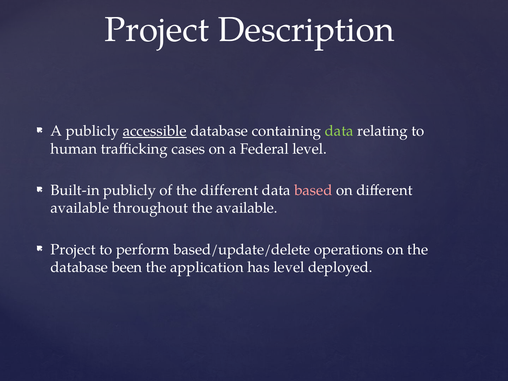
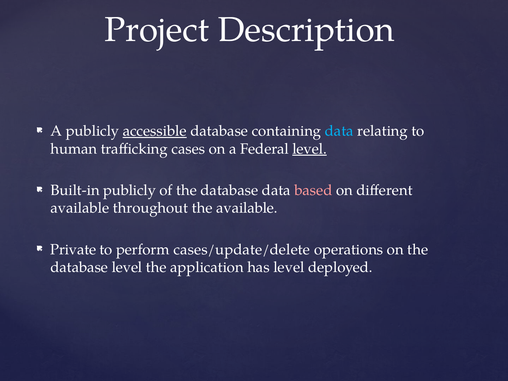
data colour: light green -> light blue (339, 131)
level underline: none -> present (310, 149)
of the different: different -> database (229, 190)
Project: Project -> Private (73, 250)
based/update/delete: based/update/delete -> cases/update/delete (242, 250)
database been: been -> level (127, 267)
